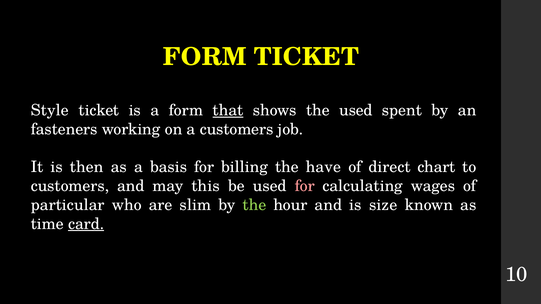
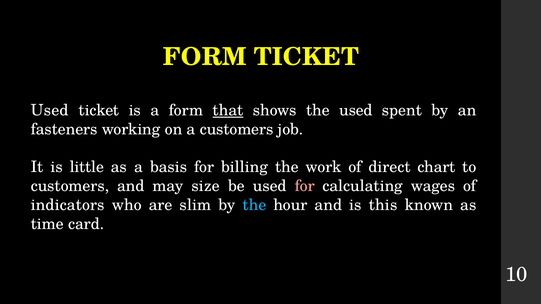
Style: Style -> Used (50, 110)
then: then -> little (87, 167)
have: have -> work (324, 167)
this: this -> size (206, 186)
particular: particular -> indicators (68, 205)
the colour: light green -> light blue (254, 205)
size: size -> this (383, 205)
card underline: present -> none (86, 224)
